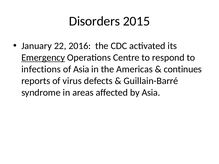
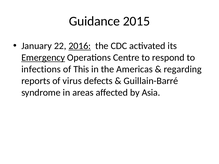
Disorders: Disorders -> Guidance (94, 21)
2016 underline: none -> present (80, 46)
of Asia: Asia -> This (81, 69)
continues: continues -> regarding (183, 69)
